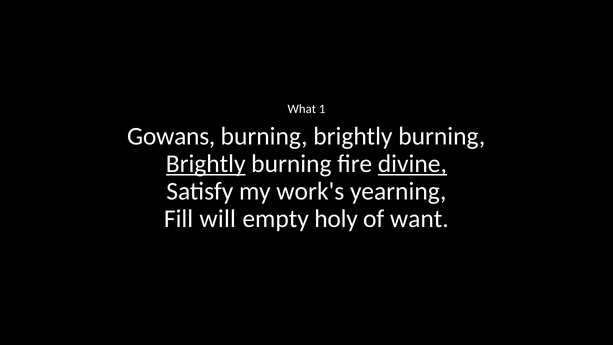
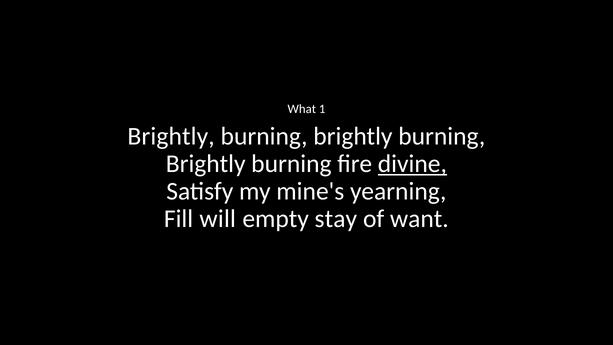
Gowans: Gowans -> Brightly (171, 136)
Brightly underline: present -> none (206, 164)
work's: work's -> mine's (310, 191)
holy: holy -> stay (336, 219)
